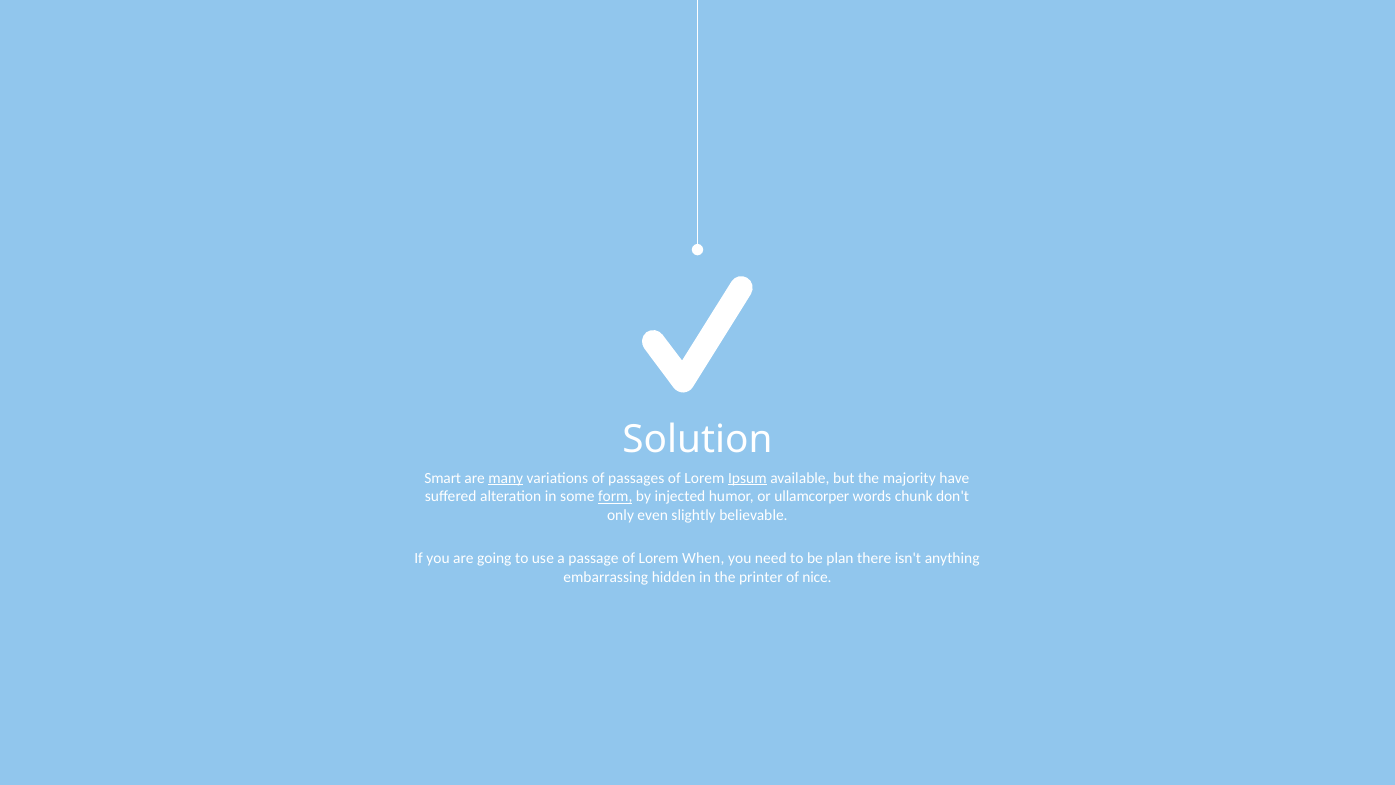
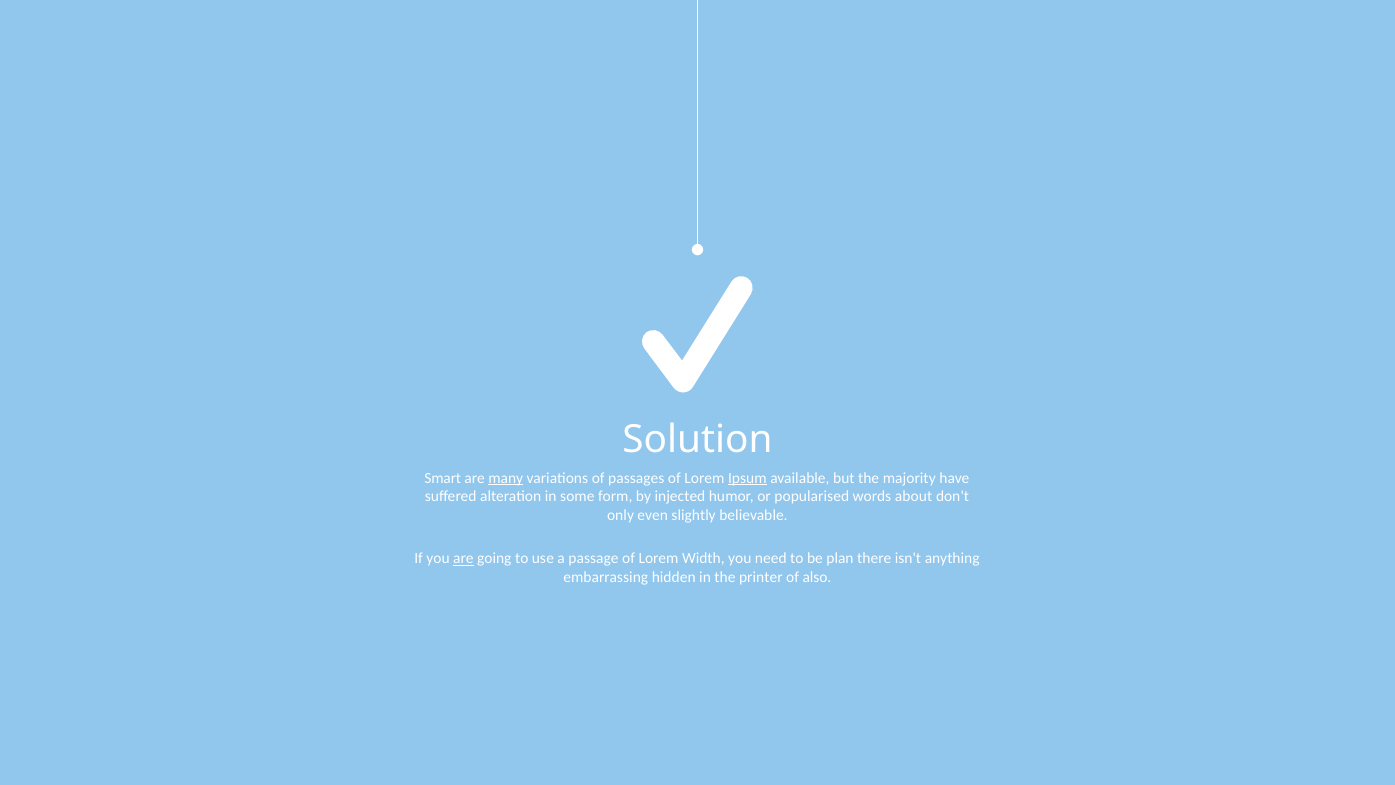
form underline: present -> none (615, 496)
ullamcorper: ullamcorper -> popularised (812, 496)
chunk: chunk -> about (914, 496)
are underline: none -> present (463, 558)
When: When -> Width (703, 558)
nice: nice -> also (817, 577)
